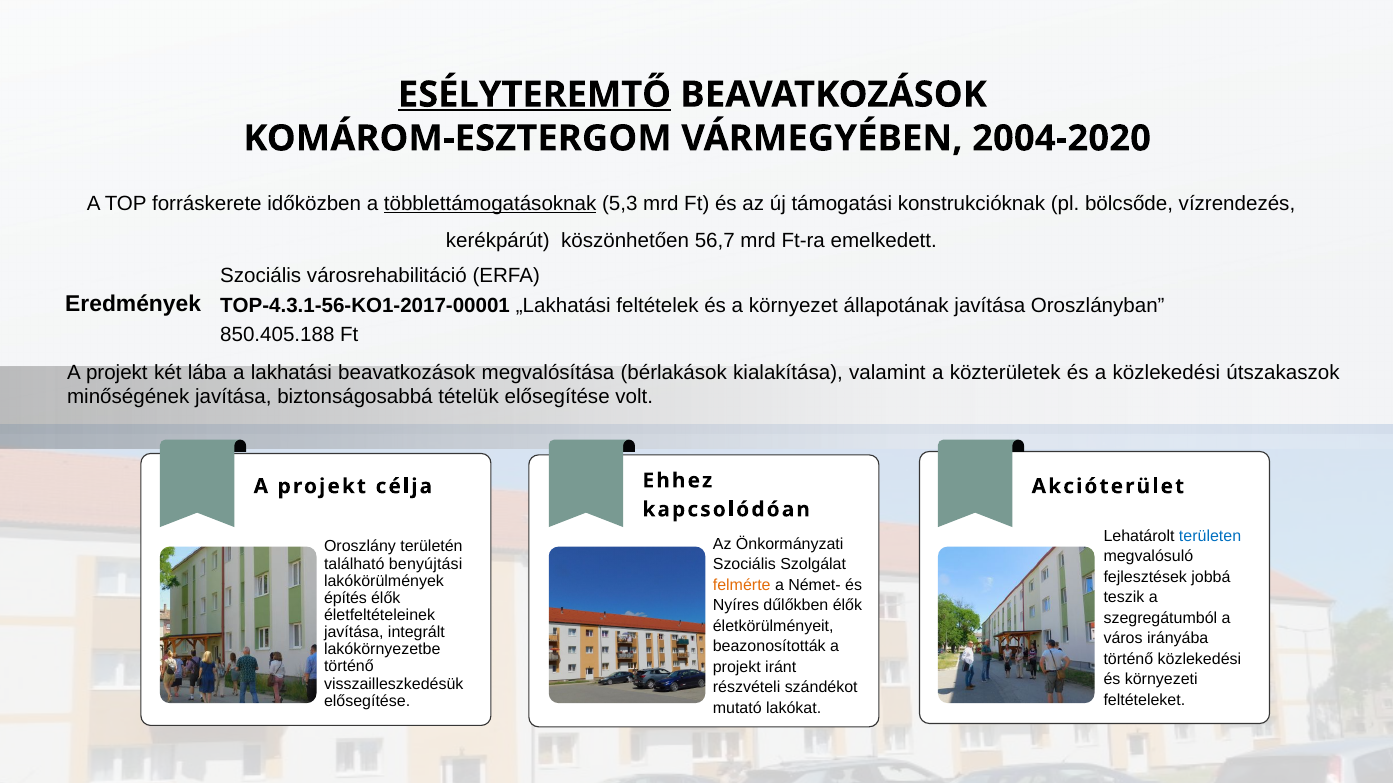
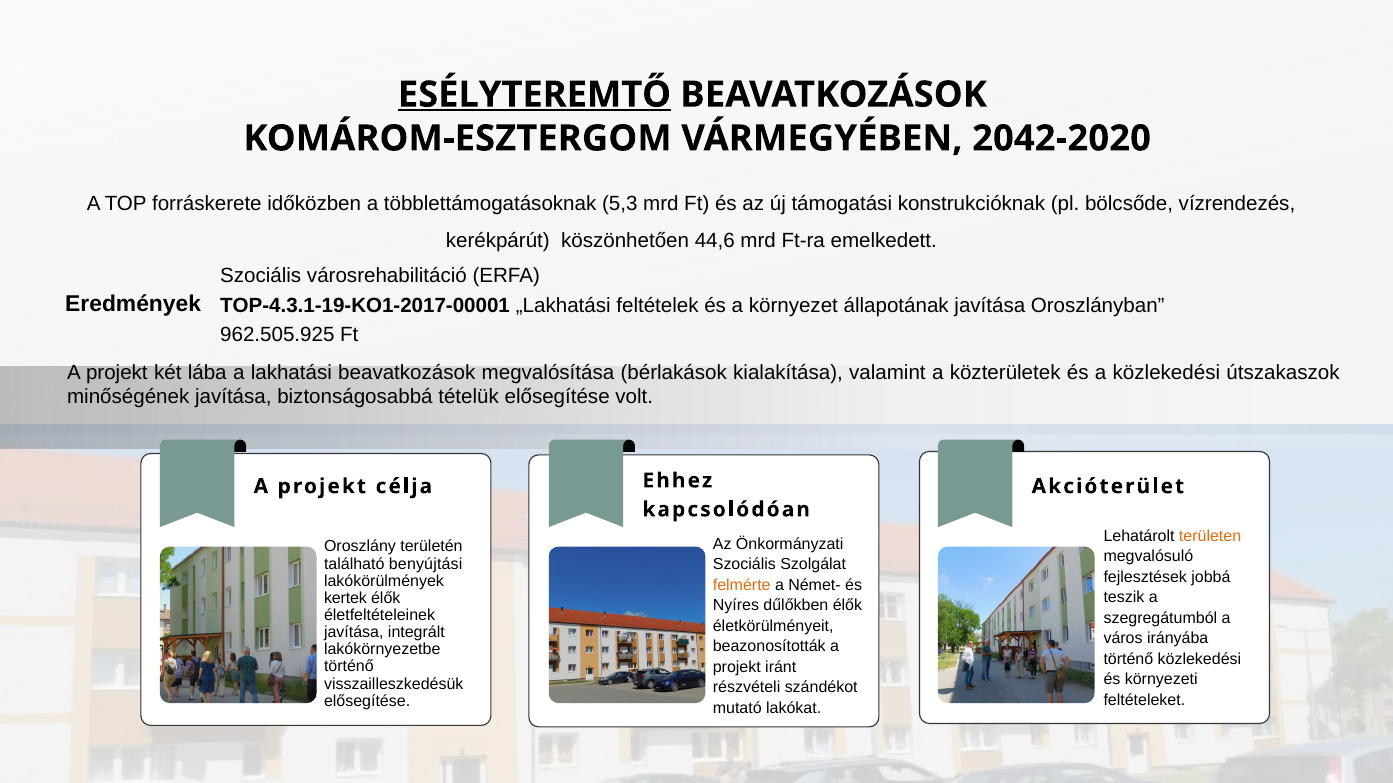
2004-2020: 2004-2020 -> 2042-2020 (1062, 139)
többlettámogatásoknak underline: present -> none (490, 204)
56,7: 56,7 -> 44,6 (715, 241)
TOP-4.3.1-56-KO1-2017-00001: TOP-4.3.1-56-KO1-2017-00001 -> TOP-4.3.1-19-KO1-2017-00001 (365, 306)
850.405.188: 850.405.188 -> 962.505.925 (277, 335)
területen colour: blue -> orange (1210, 537)
építés: építés -> kertek (345, 599)
